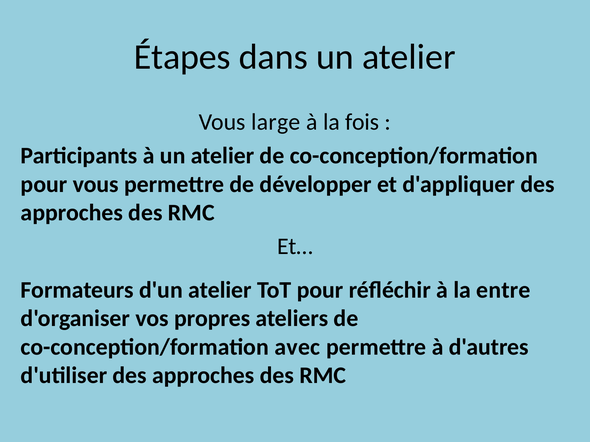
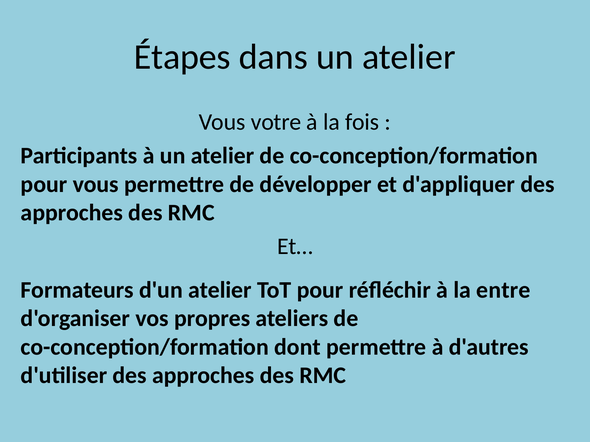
large: large -> votre (276, 122)
avec: avec -> dont (298, 347)
